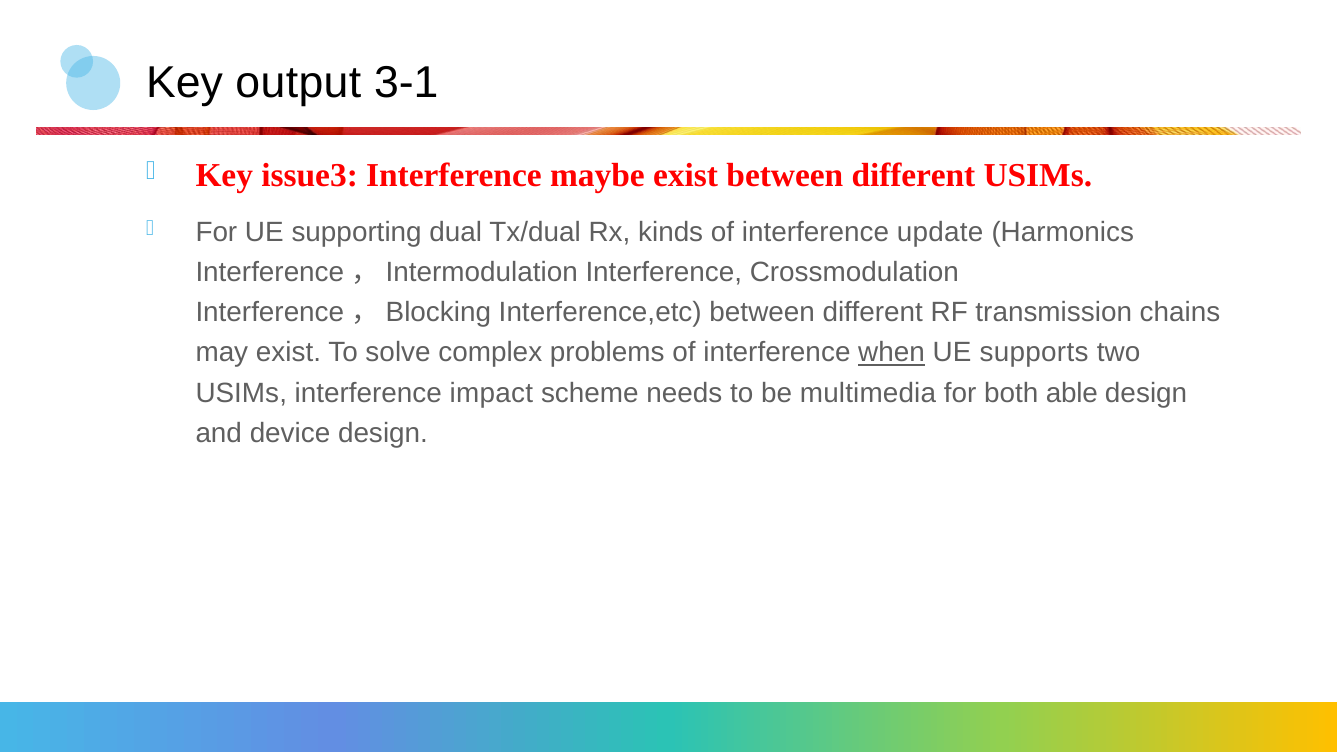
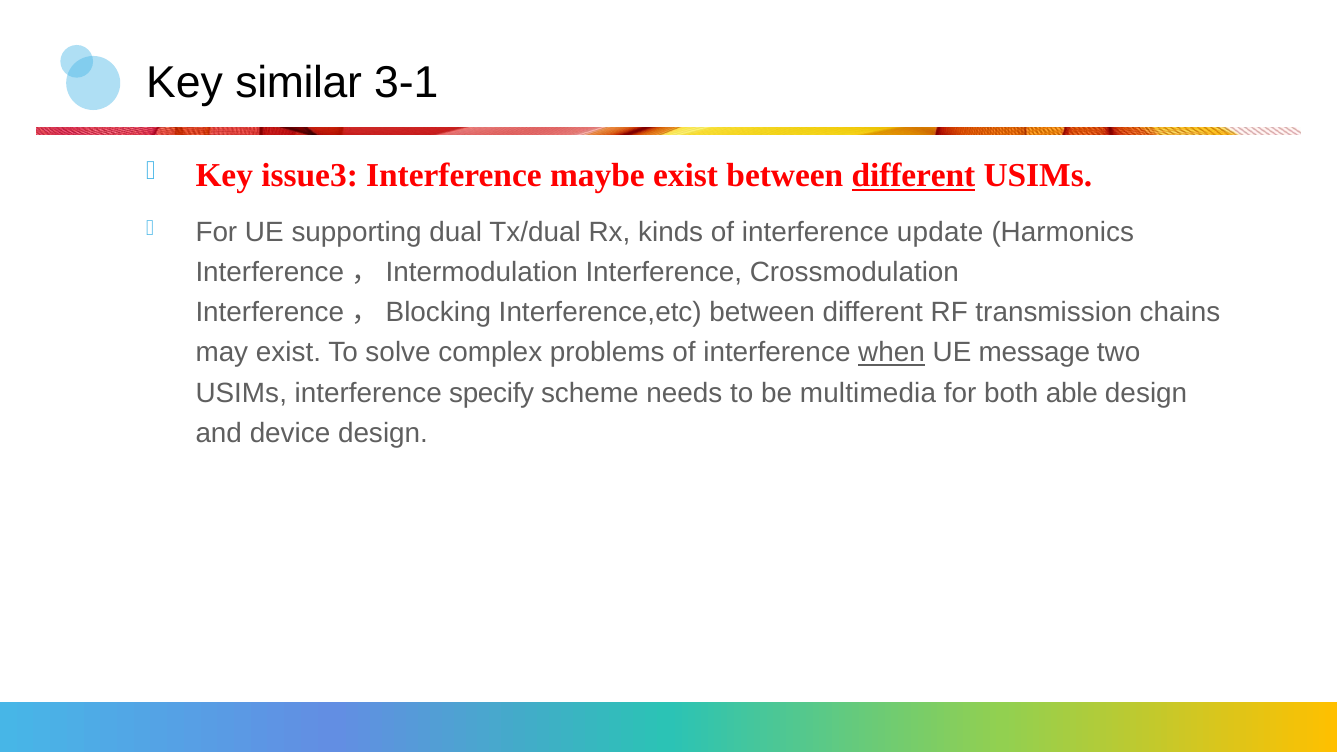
output: output -> similar (299, 83)
different underline: none -> present (913, 175)
supports: supports -> message (1034, 353)
impact: impact -> specify (492, 393)
